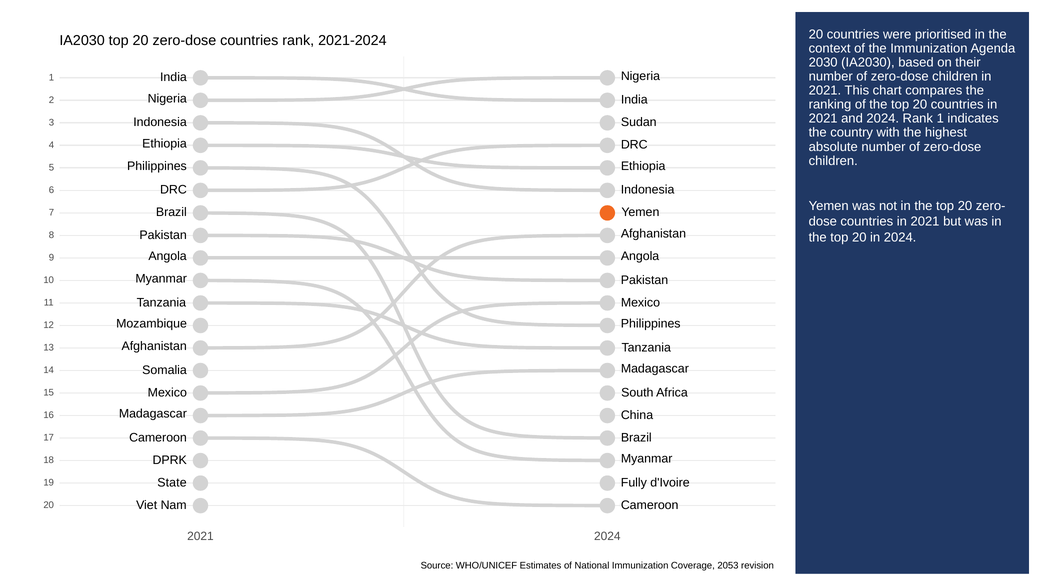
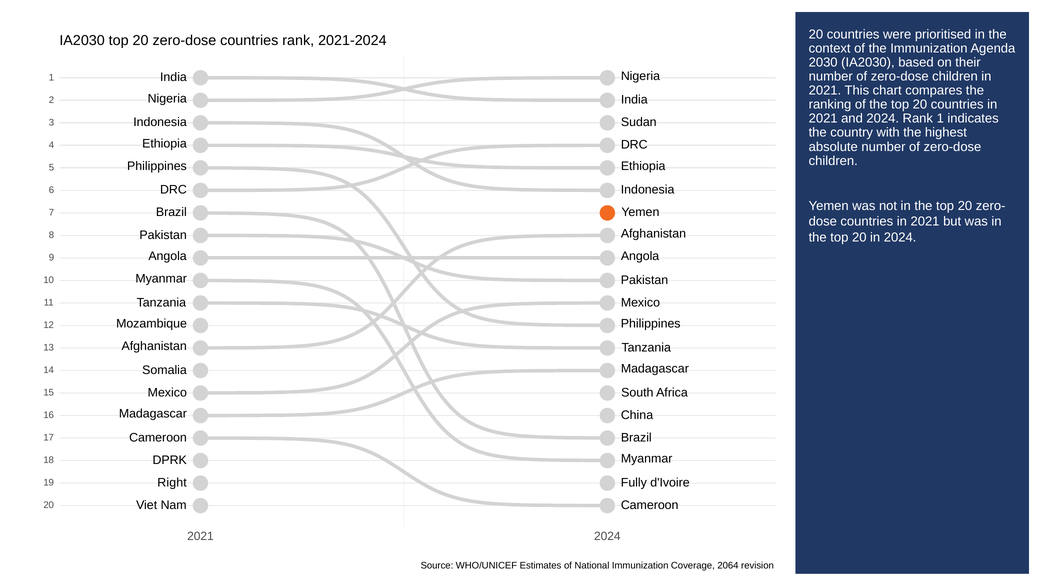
State: State -> Right (172, 483)
2053: 2053 -> 2064 (728, 566)
